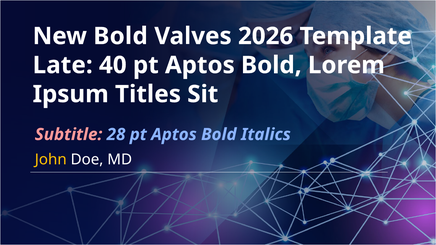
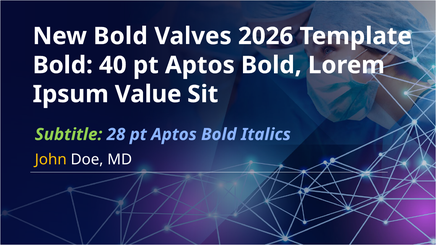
Late: Late -> Bold (63, 65)
Titles: Titles -> Value (148, 94)
Subtitle colour: pink -> light green (69, 135)
